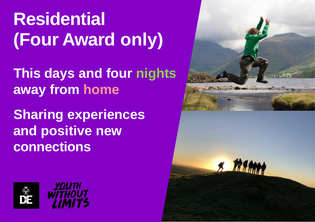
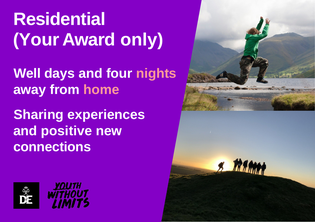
Four: Four -> Your (36, 40)
This: This -> Well (27, 74)
nights colour: light green -> pink (156, 74)
